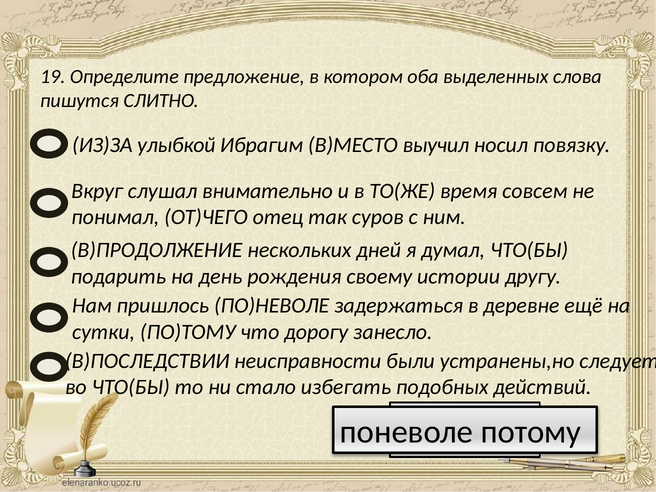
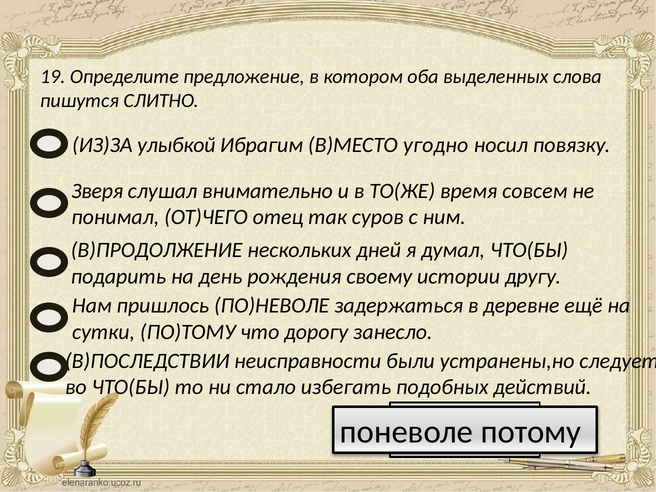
выучил: выучил -> угодно (436, 145)
Вкруг: Вкруг -> Зверя (97, 191)
